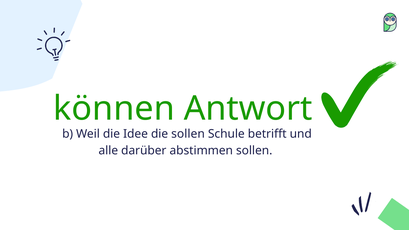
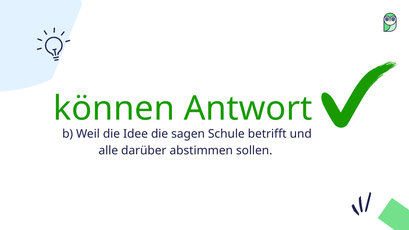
die sollen: sollen -> sagen (188, 134)
